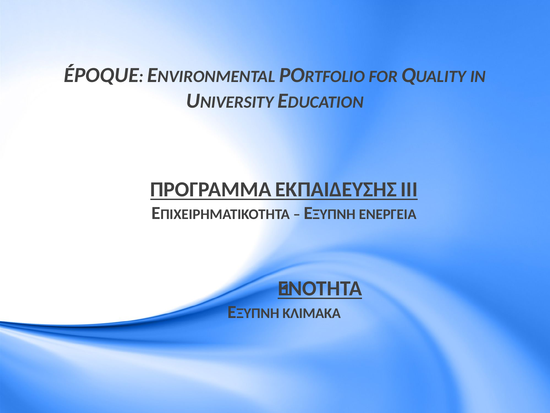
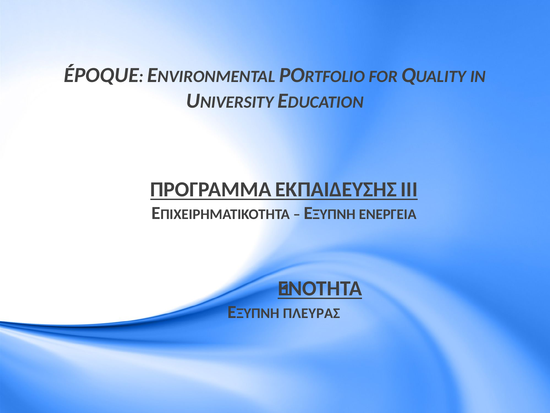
ΚΛΙΜΑΚΑ: ΚΛΙΜΑΚΑ -> ΠΛΕΥΡΑΣ (311, 313)
